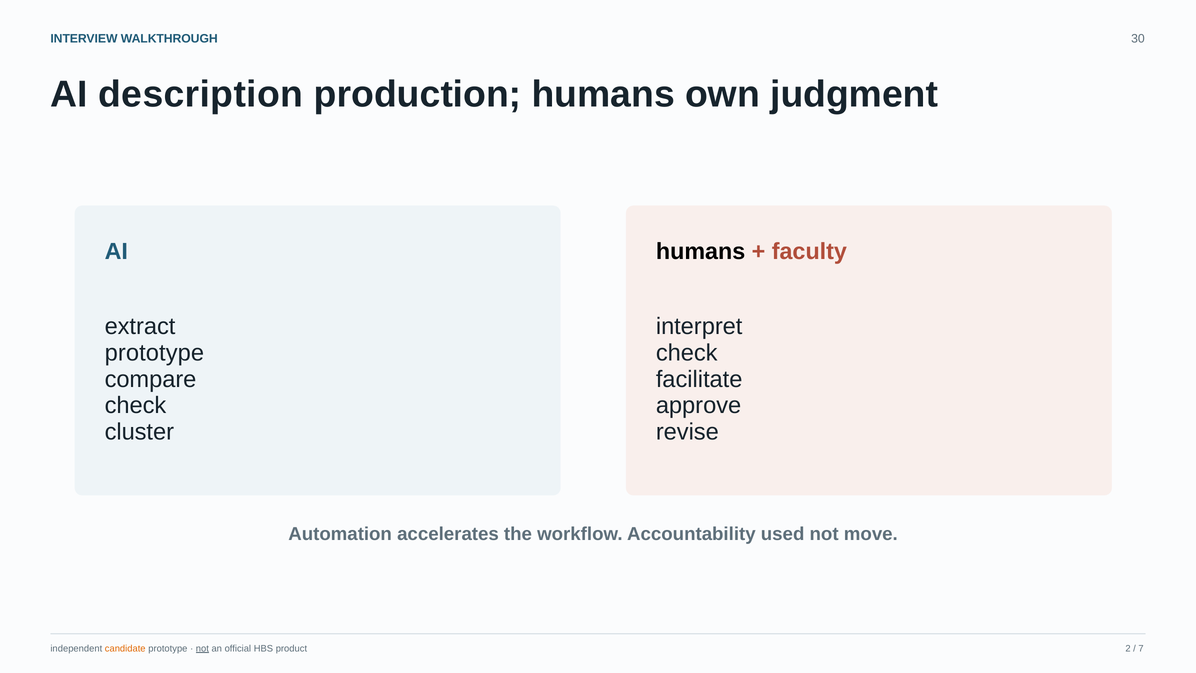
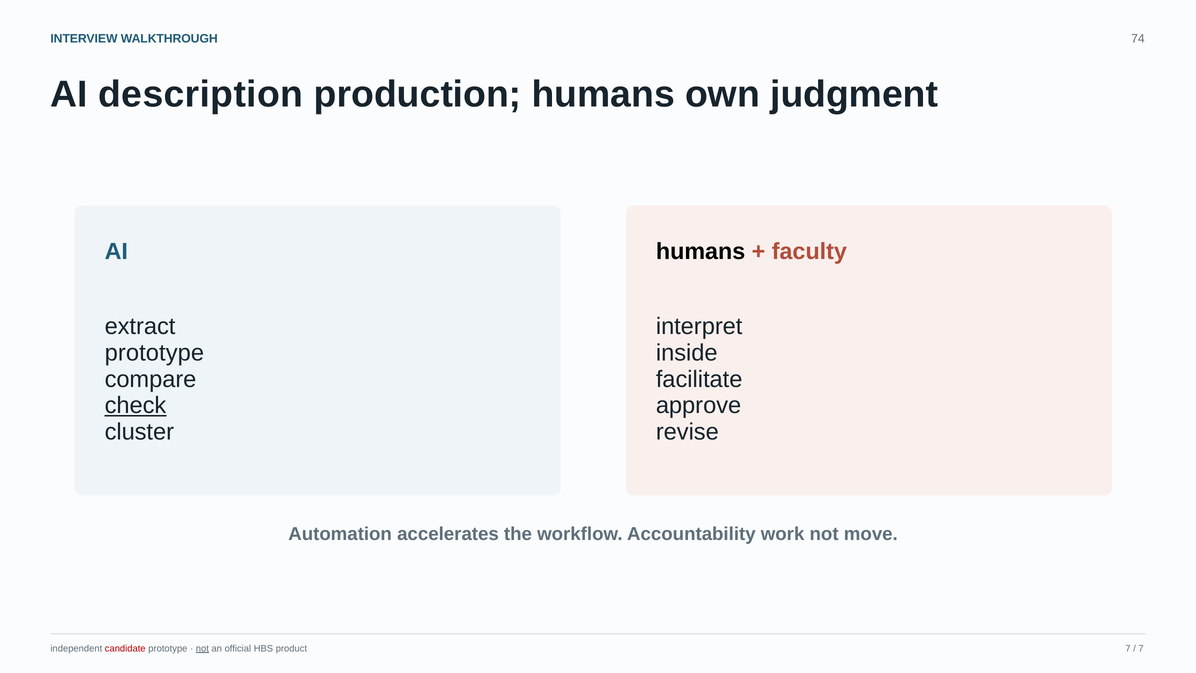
30: 30 -> 74 (1138, 39)
check: check -> inside (687, 353)
check underline: none -> present (135, 405)
used: used -> work (783, 534)
candidate colour: orange -> red (125, 648)
product 2: 2 -> 7 (1128, 648)
